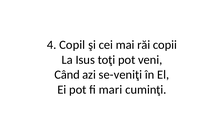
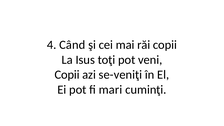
Copil: Copil -> Când (72, 45)
Când: Când -> Copii (67, 75)
